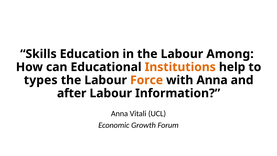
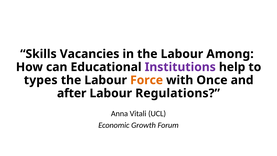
Education: Education -> Vacancies (90, 54)
Institutions colour: orange -> purple (180, 67)
with Anna: Anna -> Once (212, 80)
Information: Information -> Regulations (178, 93)
